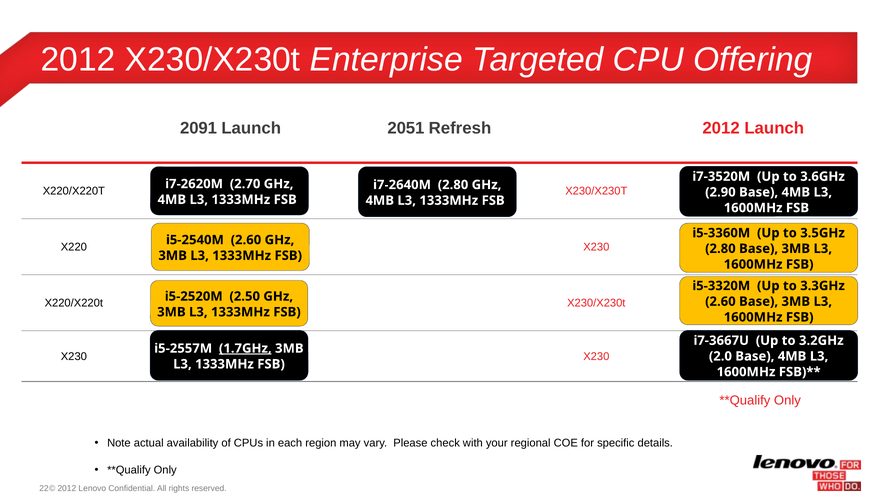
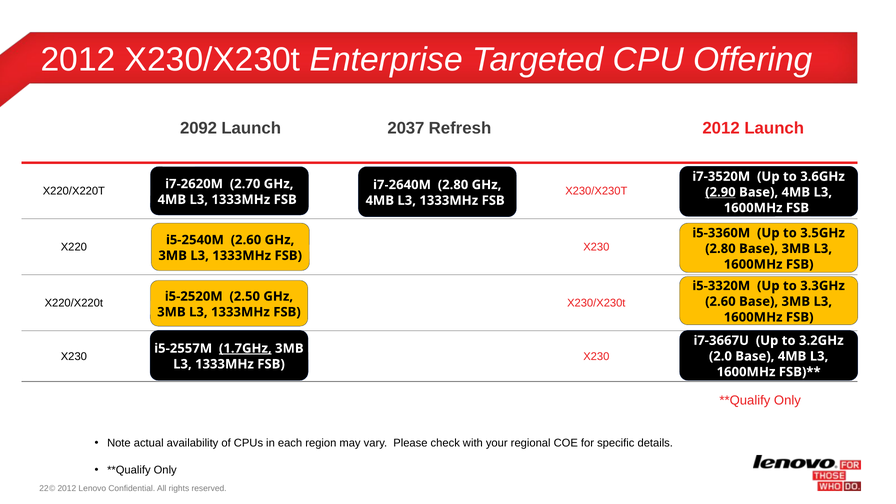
2091: 2091 -> 2092 (199, 128)
2051: 2051 -> 2037 (406, 128)
2.90 underline: none -> present (720, 192)
